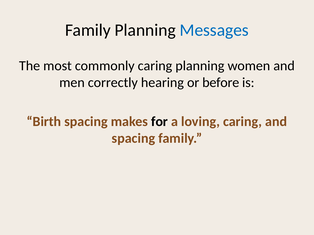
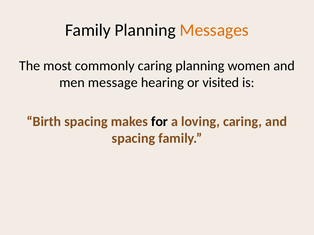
Messages colour: blue -> orange (214, 30)
correctly: correctly -> message (113, 83)
before: before -> visited (221, 83)
